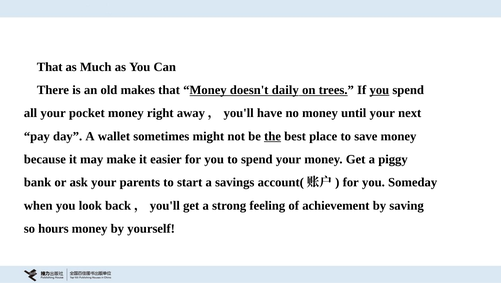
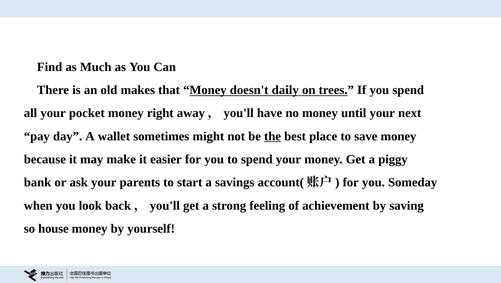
That: That -> Find (50, 67)
you underline: present -> none (379, 90)
hours: hours -> house (53, 229)
